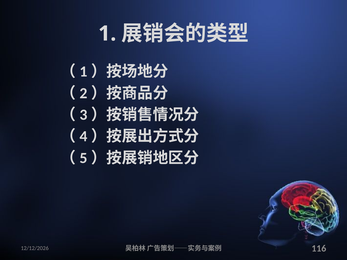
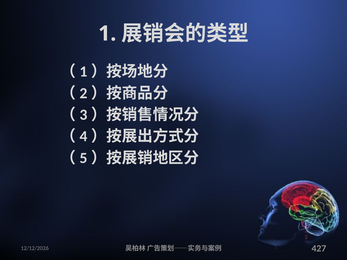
116: 116 -> 427 (319, 249)
